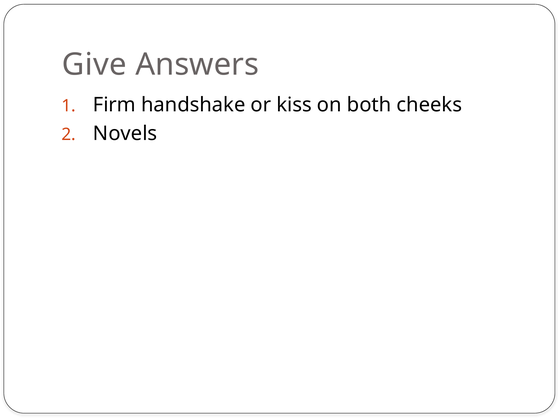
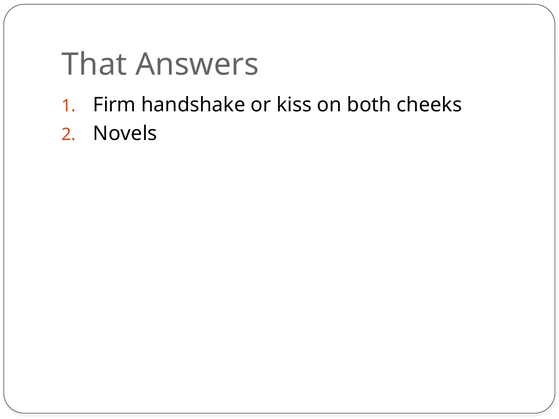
Give: Give -> That (94, 65)
